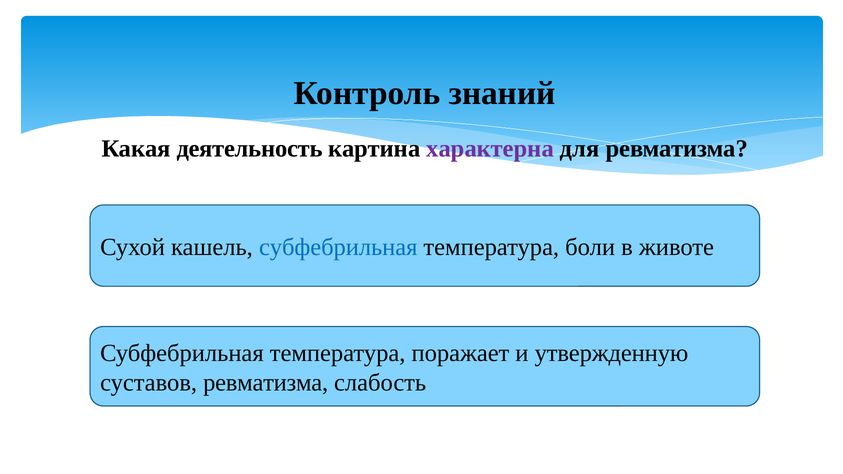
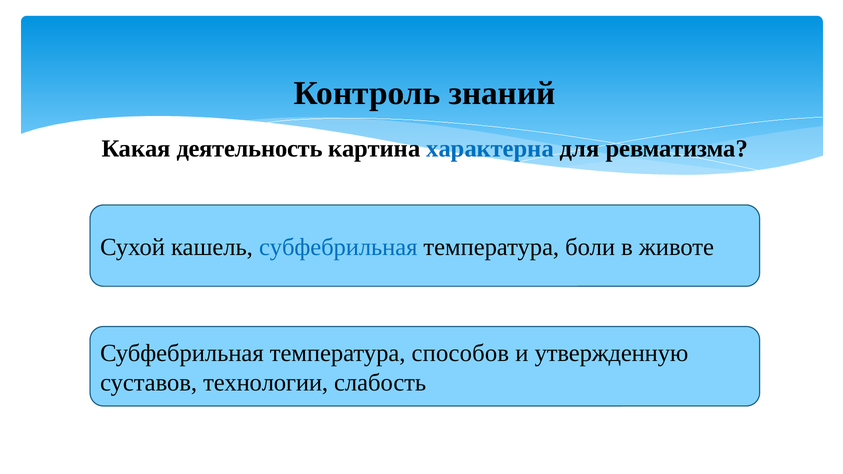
характерна colour: purple -> blue (490, 148)
поражает: поражает -> способов (460, 353)
суставов ревматизма: ревматизма -> технологии (266, 383)
